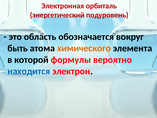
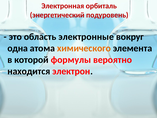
обозначается: обозначается -> электронные (86, 37)
быть: быть -> одна (18, 48)
находится colour: blue -> black (29, 71)
